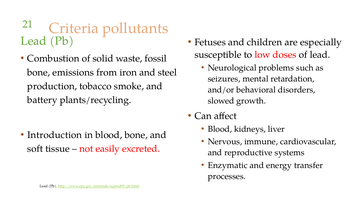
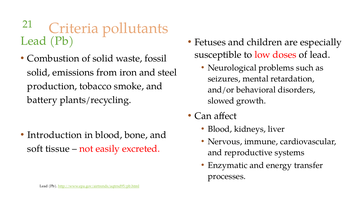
bone: bone -> solid (39, 72)
